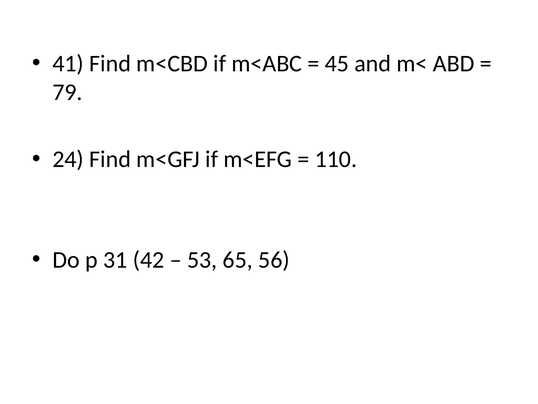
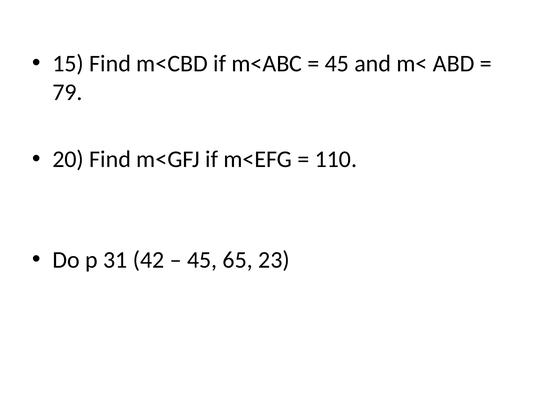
41: 41 -> 15 (68, 64)
24: 24 -> 20 (68, 159)
53: 53 -> 45 (202, 260)
56: 56 -> 23 (274, 260)
